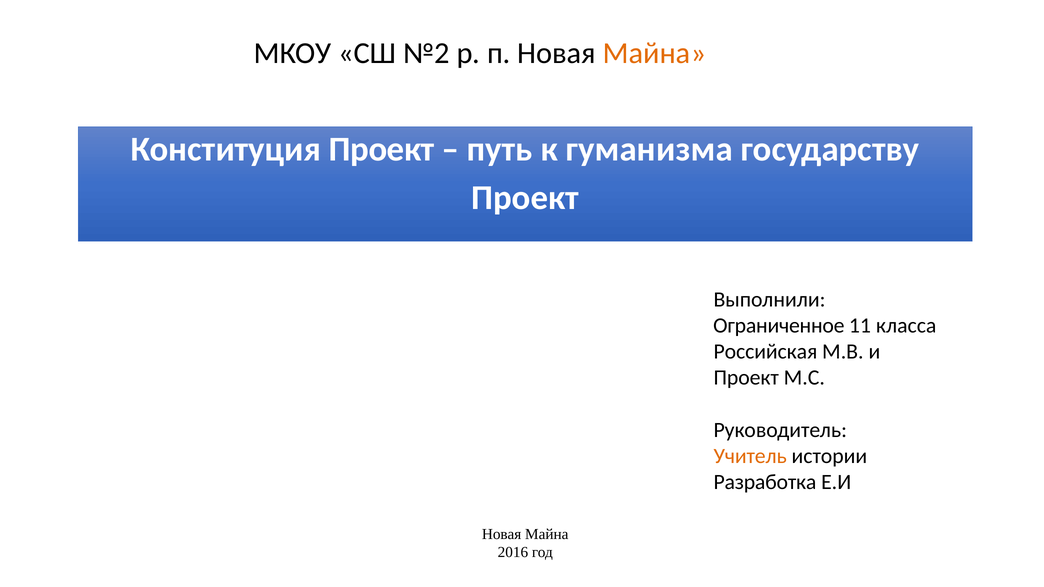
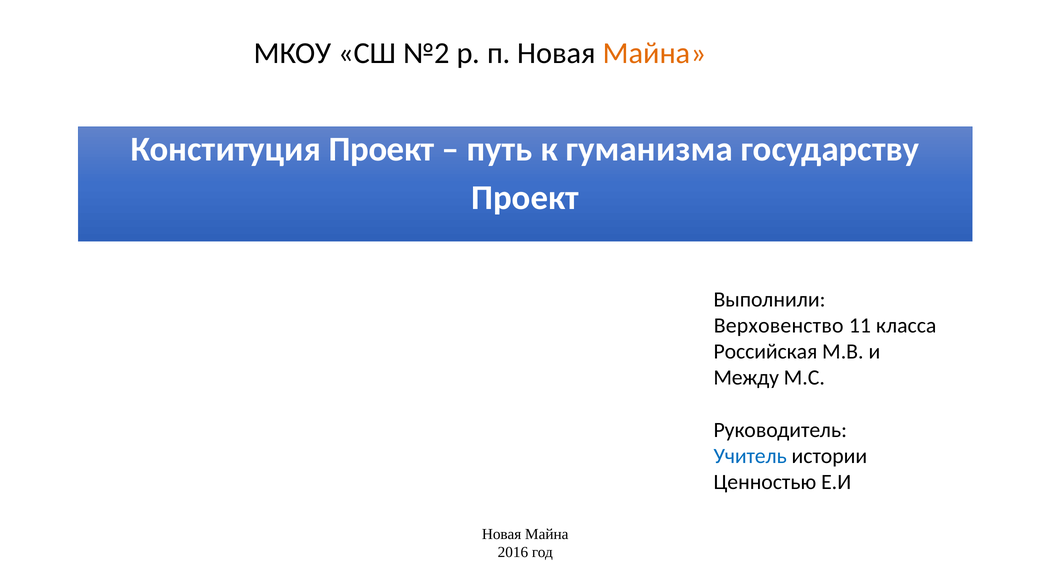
Ограниченное: Ограниченное -> Верховенство (779, 326)
Проект: Проект -> Между (746, 378)
Учитель colour: orange -> blue (750, 456)
Разработка: Разработка -> Ценностью (765, 482)
